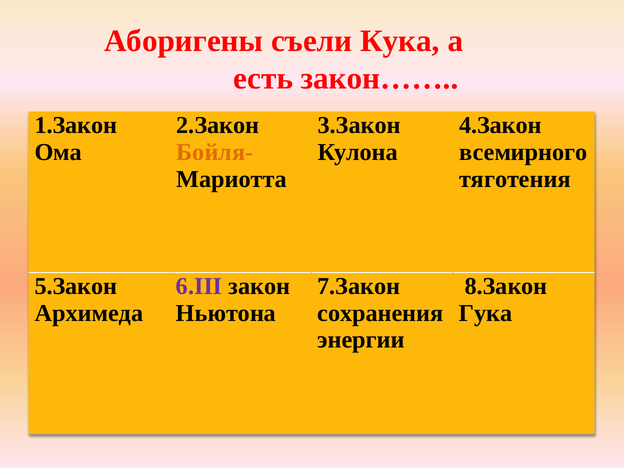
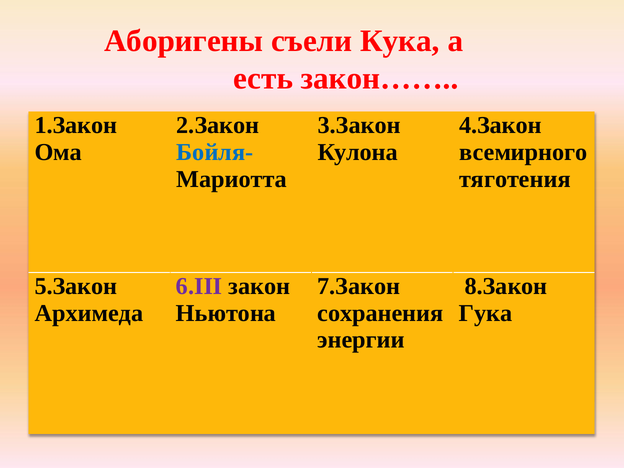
Бойля- colour: orange -> blue (215, 152)
